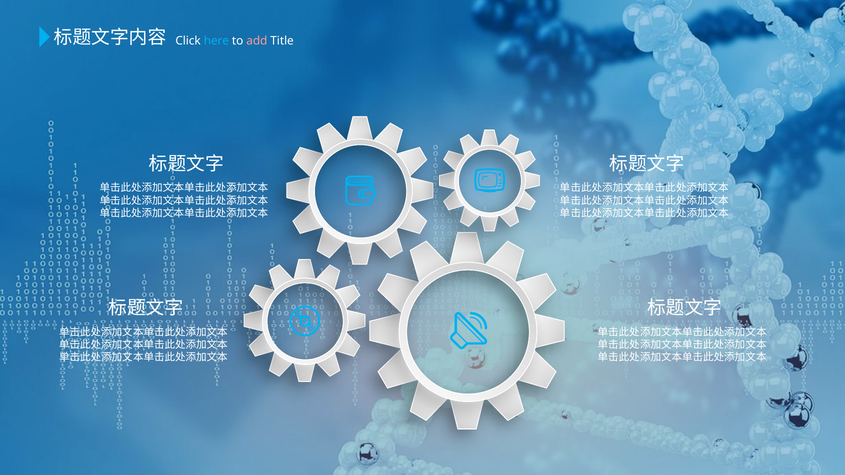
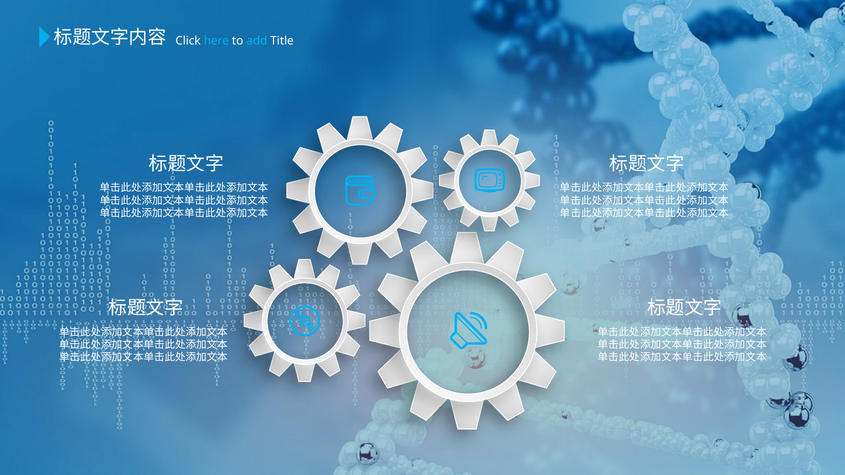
add colour: pink -> light blue (257, 41)
